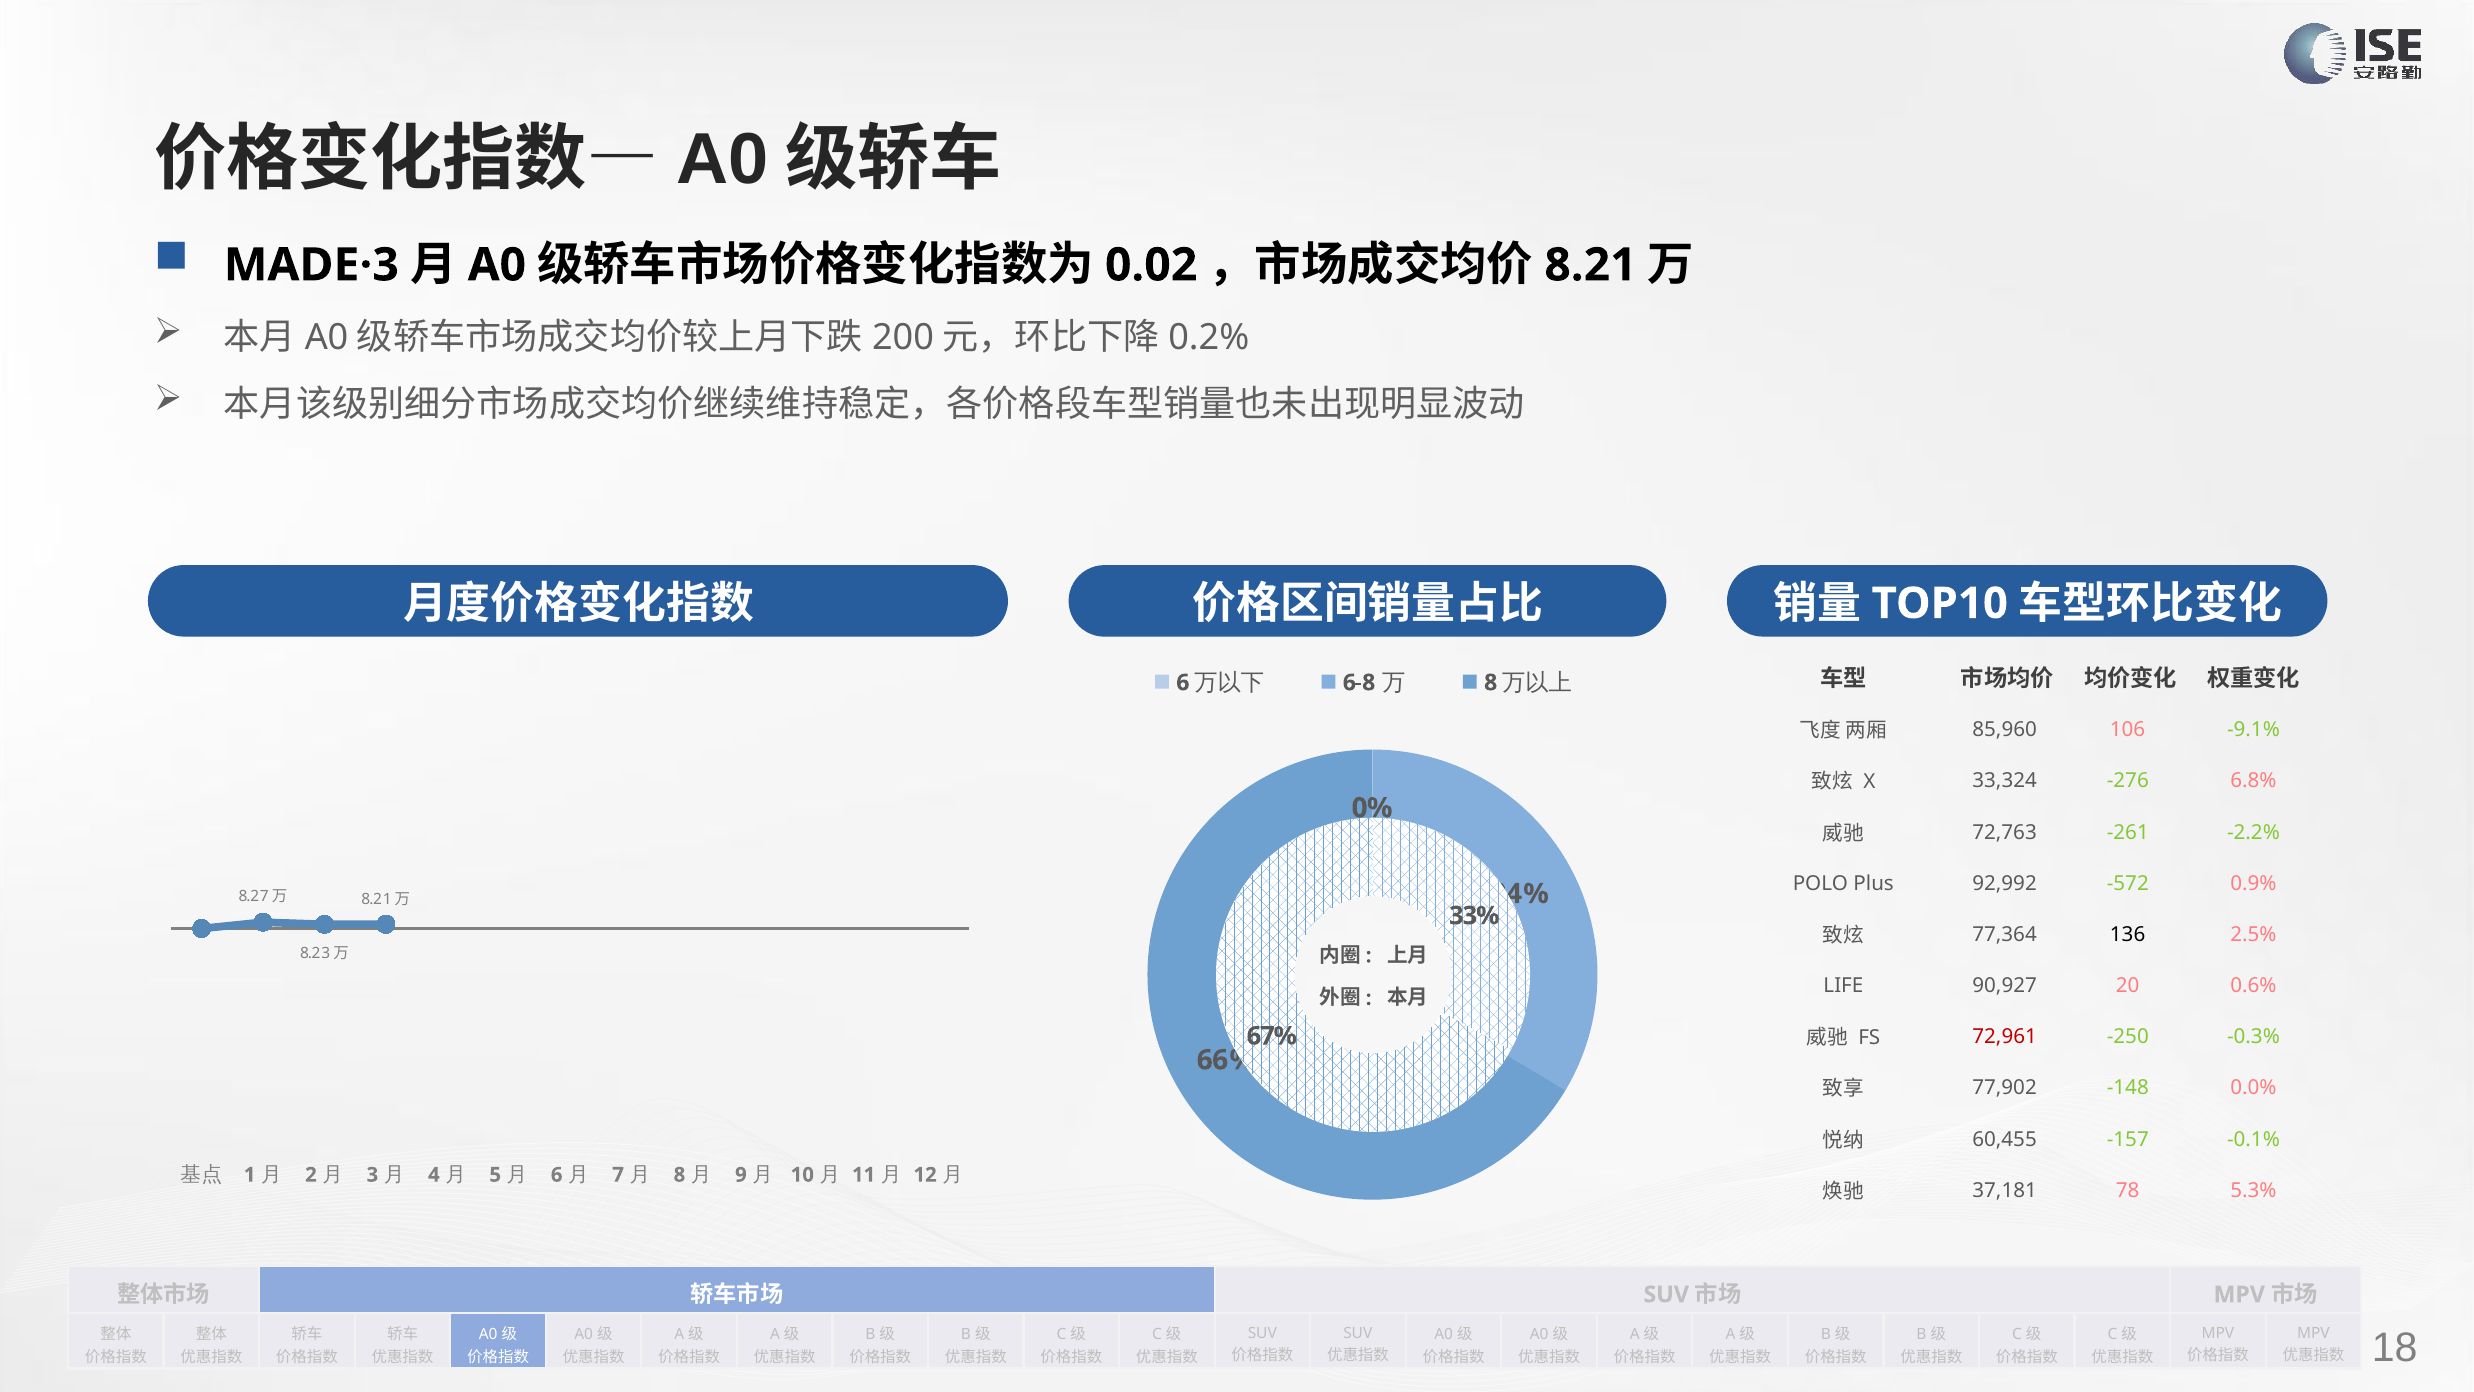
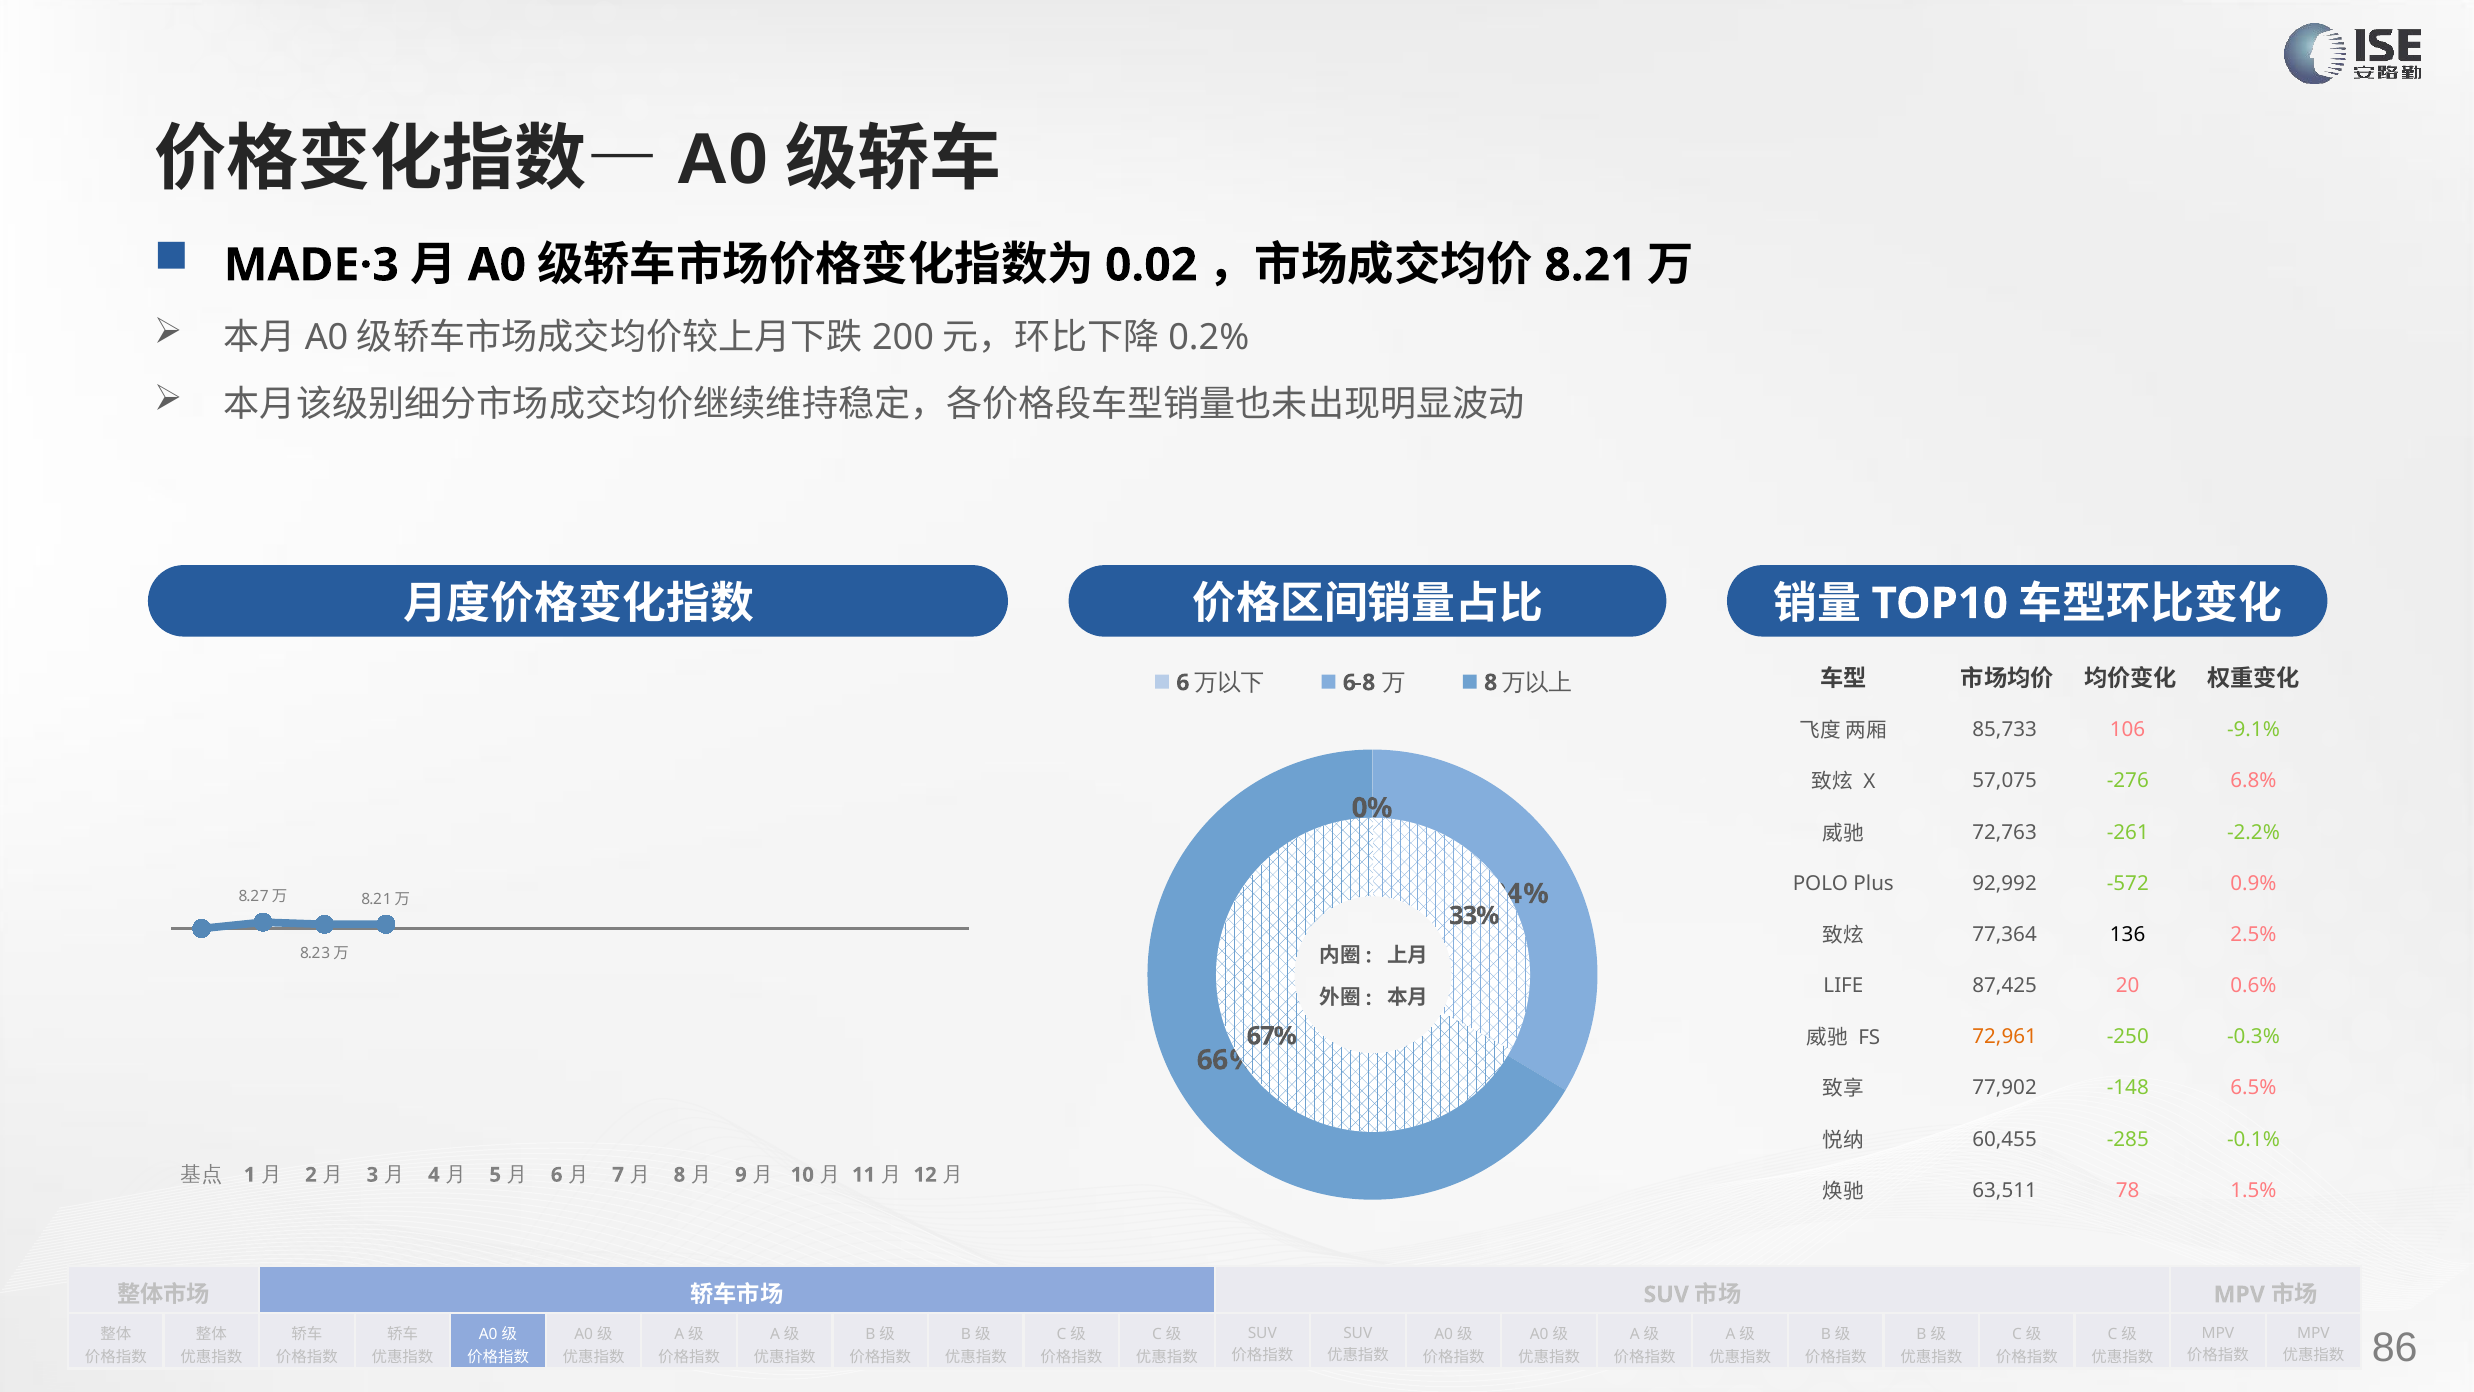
85,960: 85,960 -> 85,733 (2005, 730)
33,324: 33,324 -> 57,075 (2005, 781)
90,927: 90,927 -> 87,425 (2005, 986)
72,961 colour: red -> orange (2005, 1037)
0.0%: 0.0% -> 6.5% (2253, 1088)
-157: -157 -> -285 (2128, 1139)
37,181: 37,181 -> 63,511 (2005, 1190)
5.3%: 5.3% -> 1.5% (2253, 1190)
18: 18 -> 86 (2395, 1348)
